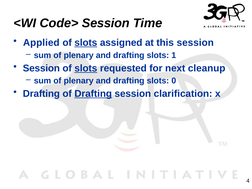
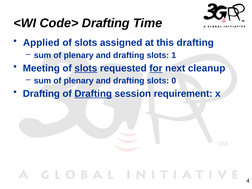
Code> Session: Session -> Drafting (106, 23)
slots underline: present -> none (86, 43)
this session: session -> drafting (195, 43)
Session: Session -> Meeting (41, 68)
for underline: none -> present (156, 68)
clarification: clarification -> requirement (183, 94)
